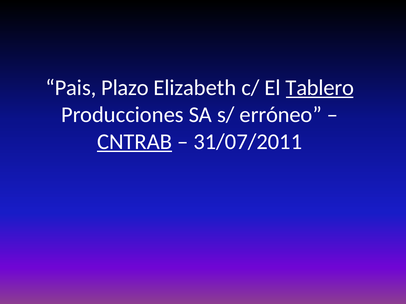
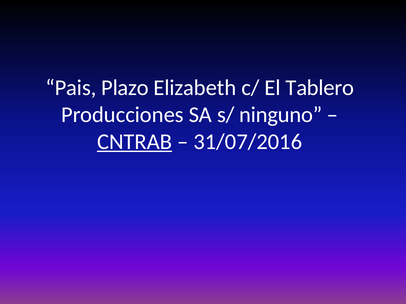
Tablero underline: present -> none (320, 88)
erróneo: erróneo -> ninguno (281, 115)
31/07/2011: 31/07/2011 -> 31/07/2016 (248, 142)
